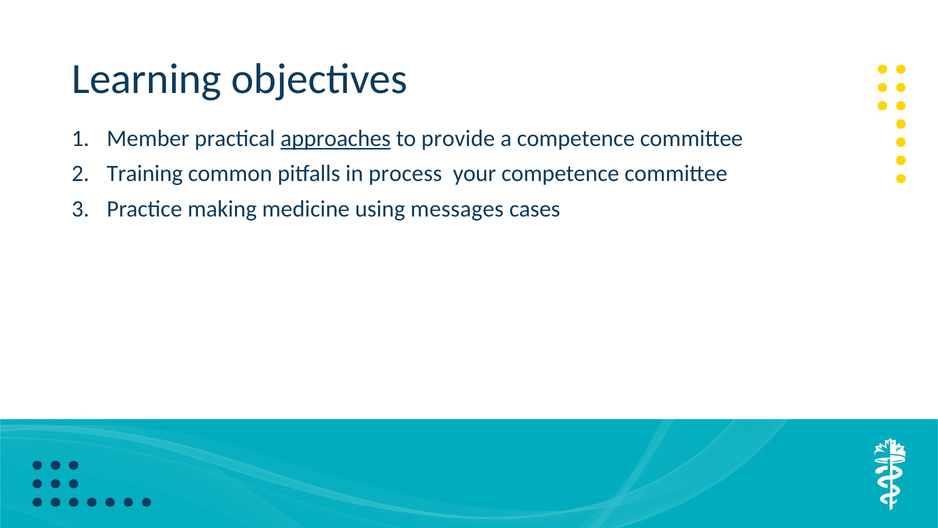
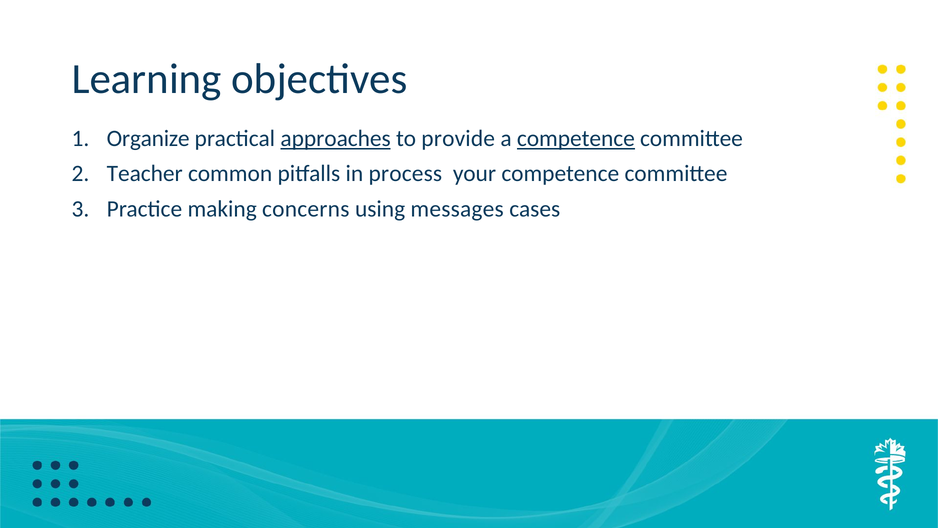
Member: Member -> Organize (148, 138)
competence underline: none -> present (576, 138)
Training: Training -> Teacher (145, 174)
medicine: medicine -> concerns (306, 209)
